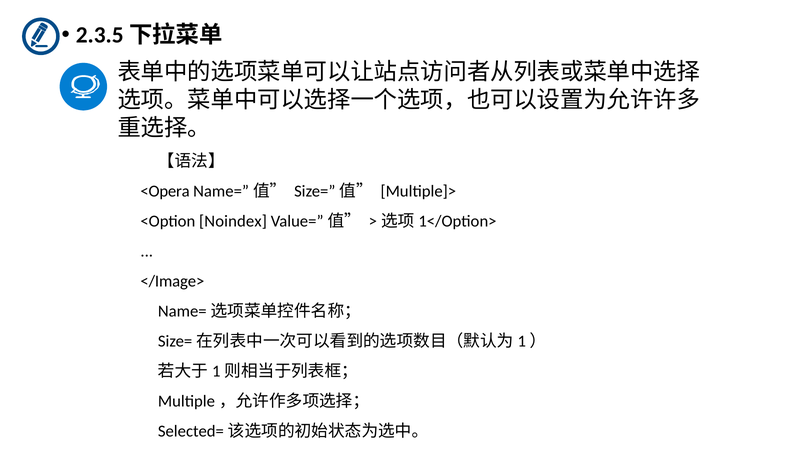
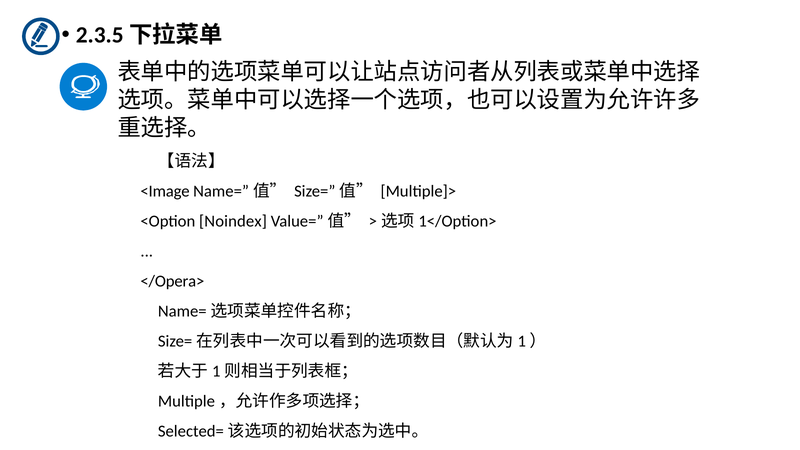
<Opera: <Opera -> <Image (165, 191)
</Image>: </Image> -> </Opera> (172, 281)
